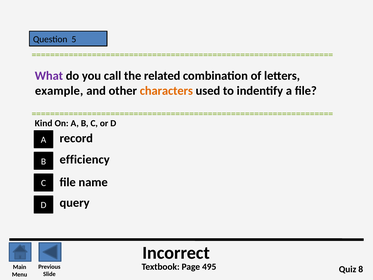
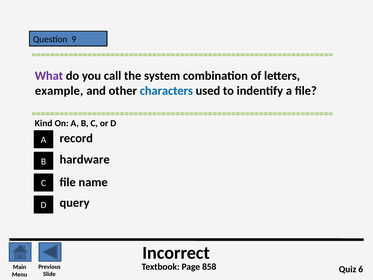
5: 5 -> 9 (74, 39)
related: related -> system (162, 76)
characters colour: orange -> blue (166, 91)
efficiency: efficiency -> hardware (85, 159)
495: 495 -> 858 (209, 267)
8: 8 -> 6 (361, 269)
